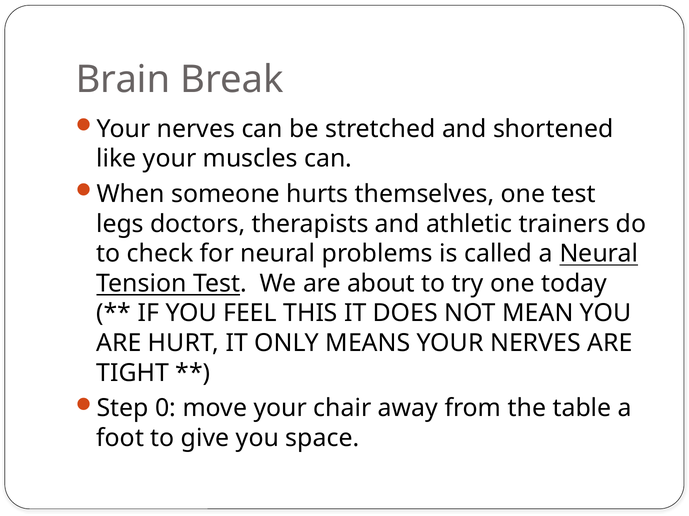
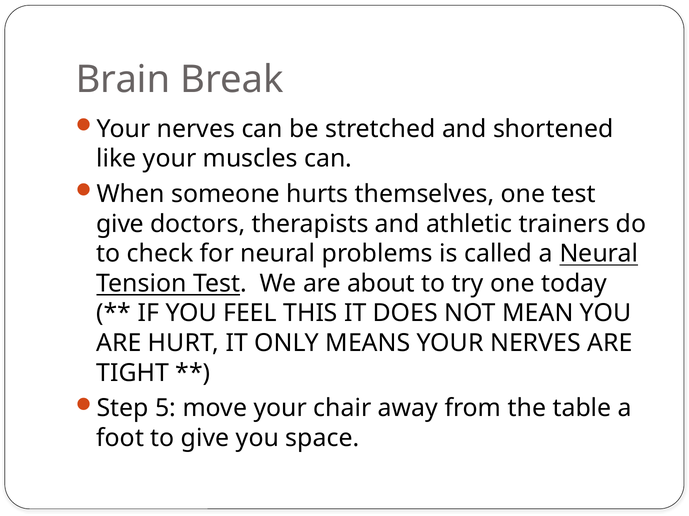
legs: legs -> give (120, 224)
0: 0 -> 5 (166, 409)
